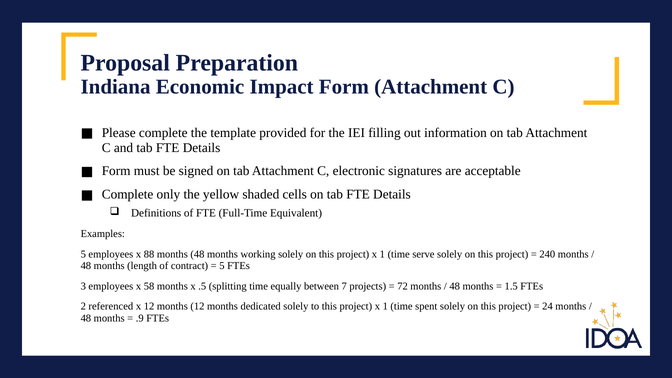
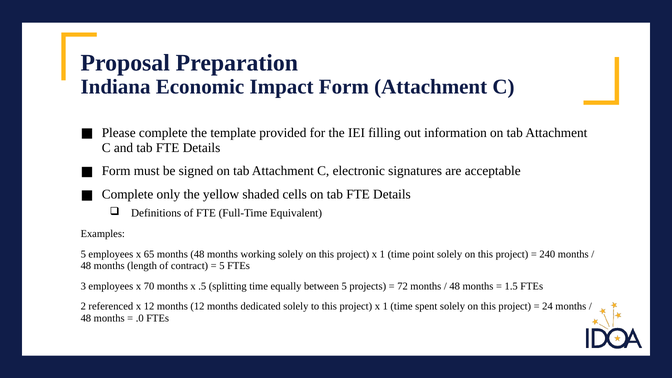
88: 88 -> 65 (149, 254)
serve: serve -> point (423, 254)
58: 58 -> 70 (149, 286)
between 7: 7 -> 5 (344, 286)
.9: .9 -> .0 (140, 318)
